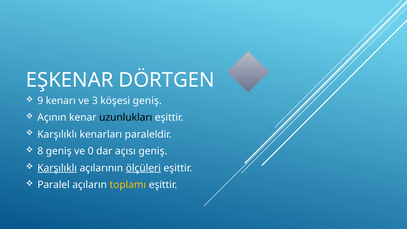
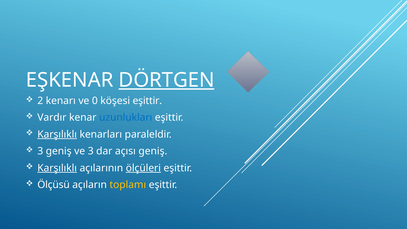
DÖRTGEN underline: none -> present (167, 80)
9: 9 -> 2 (40, 101)
3: 3 -> 0 (95, 101)
köşesi geniş: geniş -> eşittir (147, 101)
Açının: Açının -> Vardır (52, 118)
uzunlukları colour: black -> blue (126, 118)
Karşılıklı underline: none -> present (57, 134)
8: 8 -> 3 (40, 151)
ve 0: 0 -> 3 (91, 151)
Paralel: Paralel -> Ölçüsü (54, 185)
